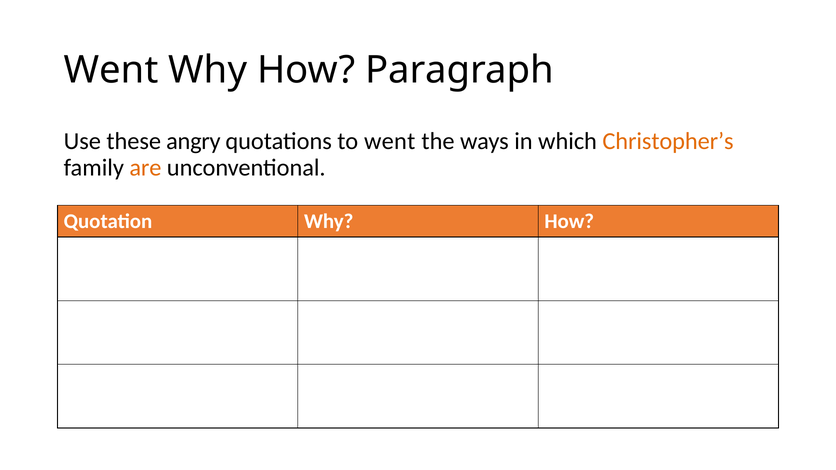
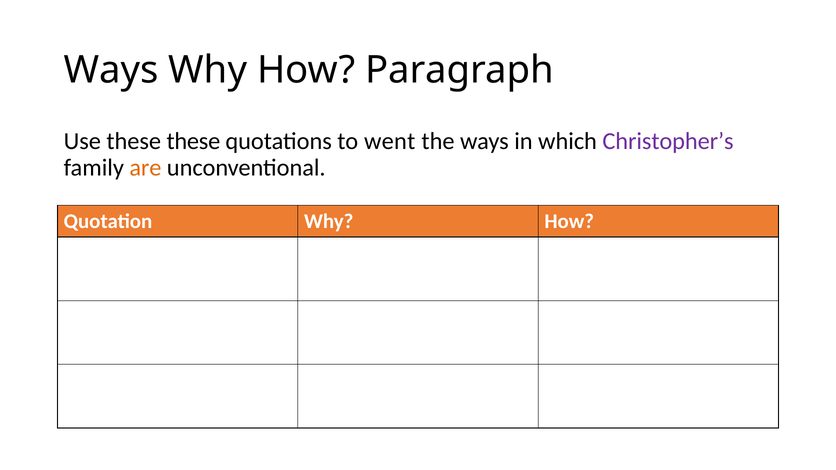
Went: Went -> Ways (111, 70)
these angry: angry -> these (193, 141)
Christopher’s colour: orange -> purple (668, 141)
